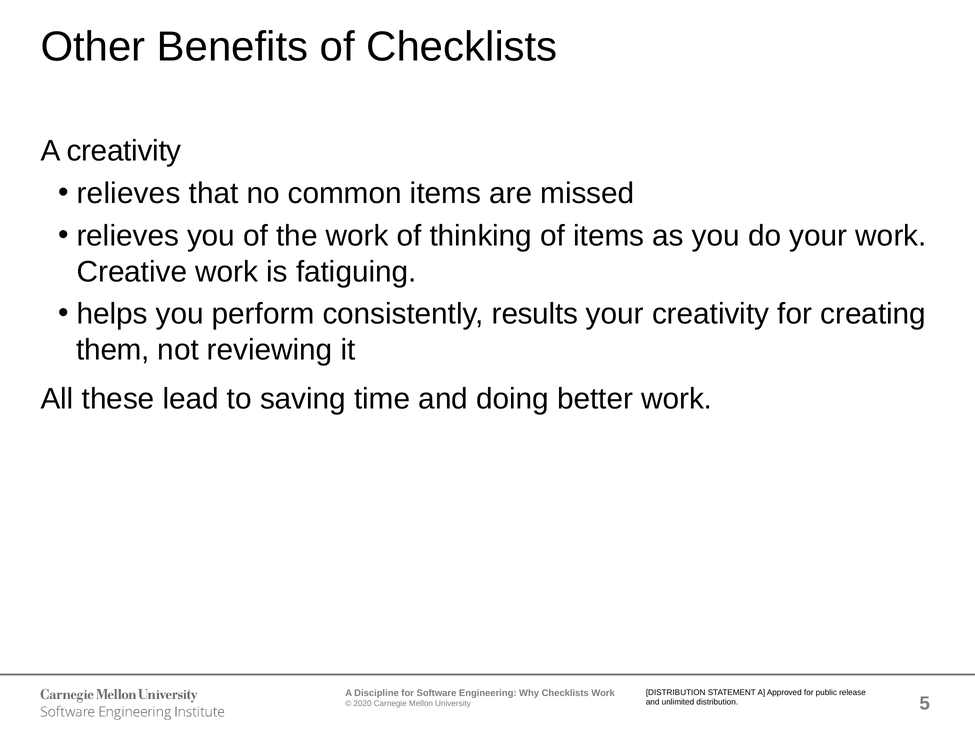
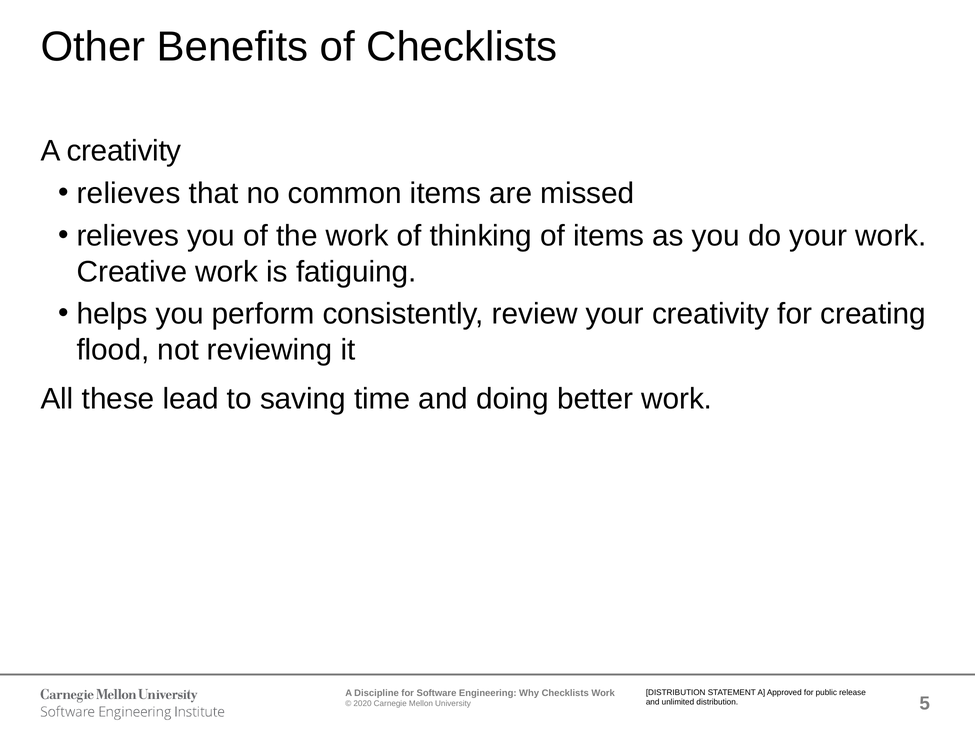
results: results -> review (535, 314)
them: them -> flood (113, 350)
